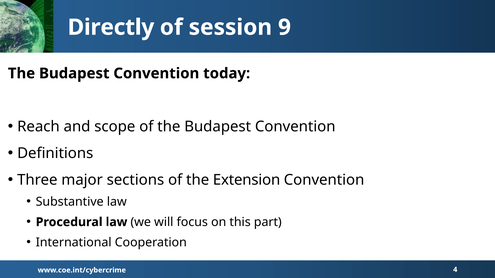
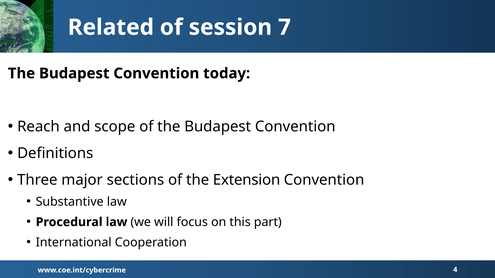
Directly: Directly -> Related (111, 27)
9: 9 -> 7 (284, 27)
